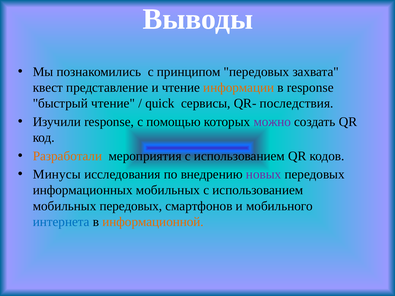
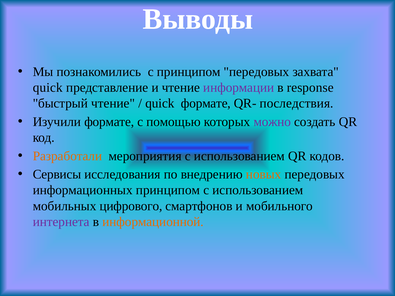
квест: квест -> quick (48, 88)
информации colour: orange -> purple (239, 88)
quick сервисы: сервисы -> формате (206, 103)
Изучили response: response -> формате (109, 122)
Минусы: Минусы -> Сервисы (57, 175)
новых colour: purple -> orange (264, 175)
информационных мобильных: мобильных -> принципом (168, 190)
мобильных передовых: передовых -> цифрового (131, 206)
интернета colour: blue -> purple (61, 222)
